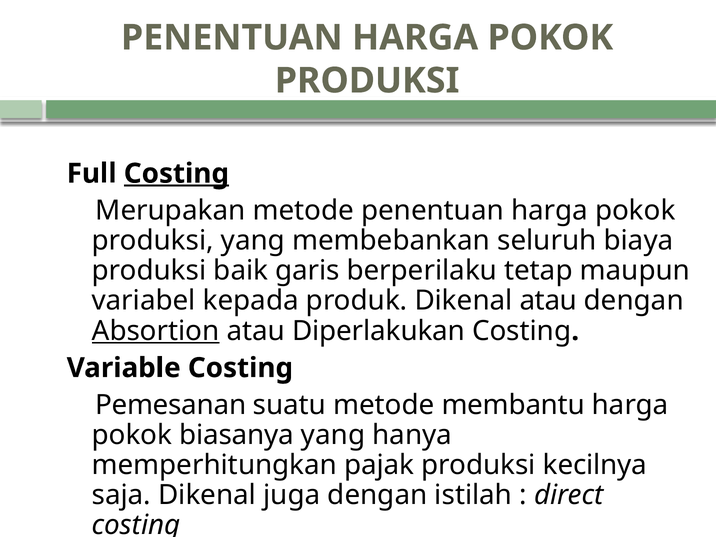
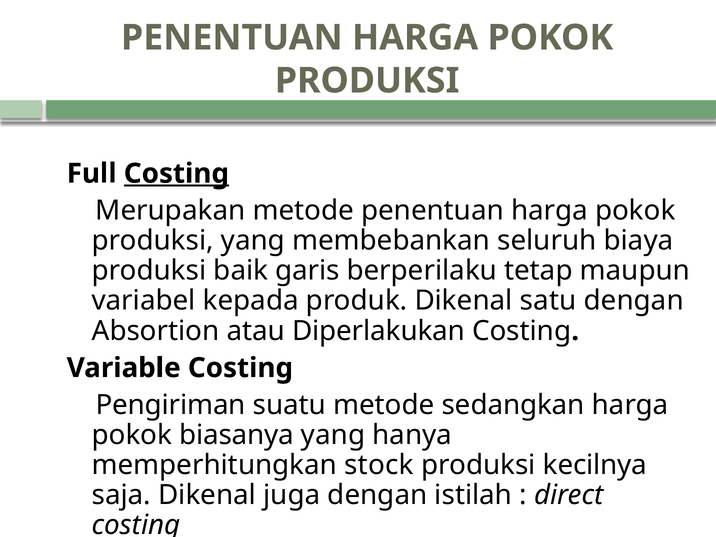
Dikenal atau: atau -> satu (548, 301)
Absortion underline: present -> none (156, 331)
Pemesanan: Pemesanan -> Pengiriman (171, 405)
membantu: membantu -> sedangkan (513, 405)
pajak: pajak -> stock (379, 465)
